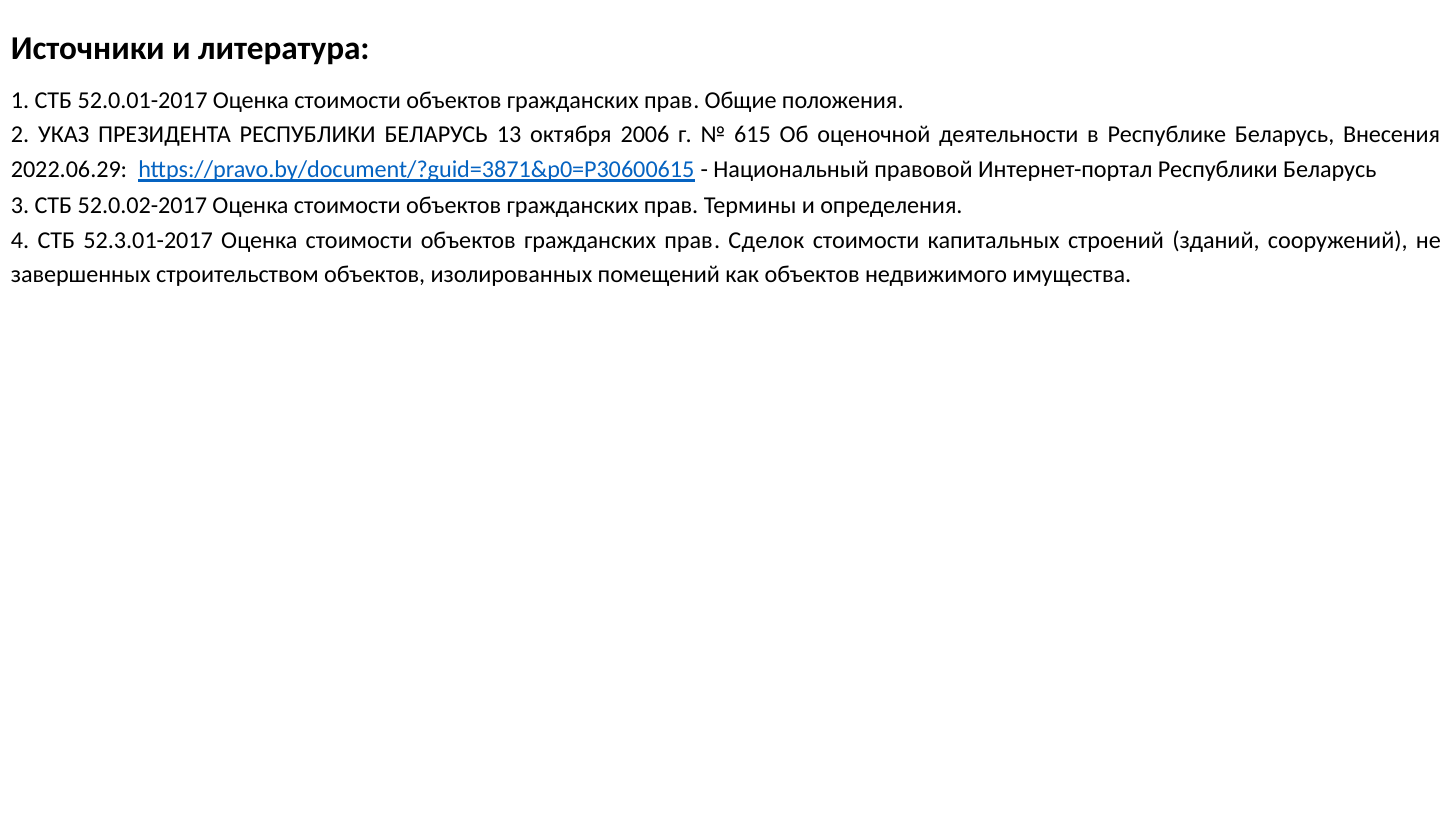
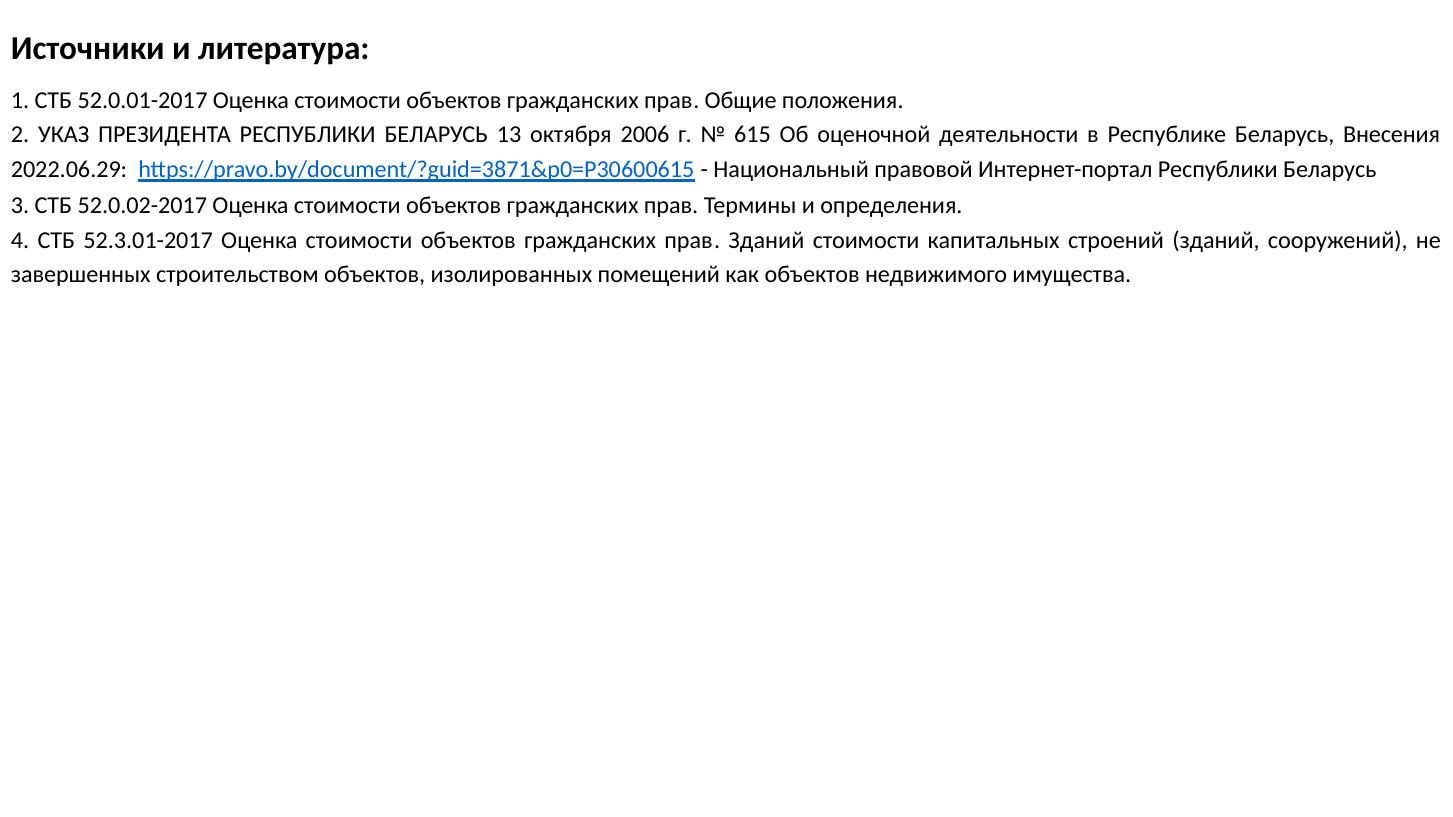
прав Сделок: Сделок -> Зданий (766, 240)
